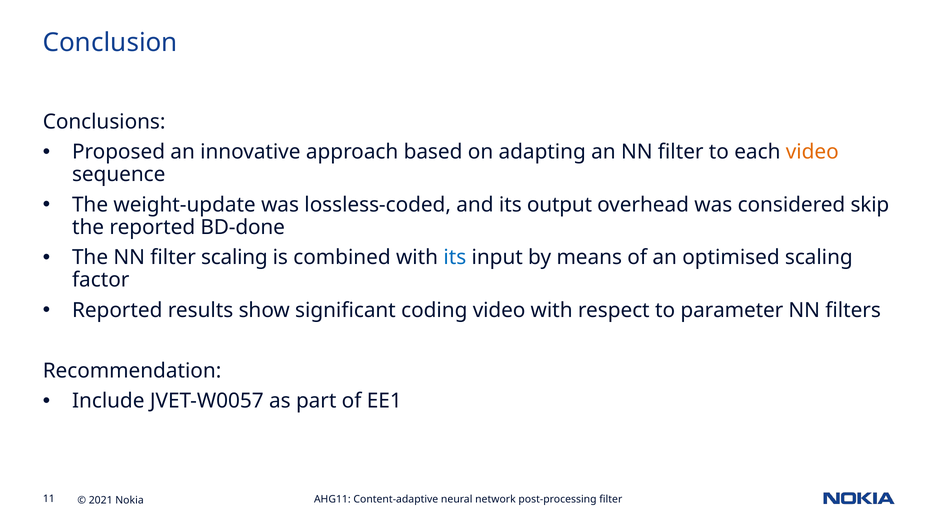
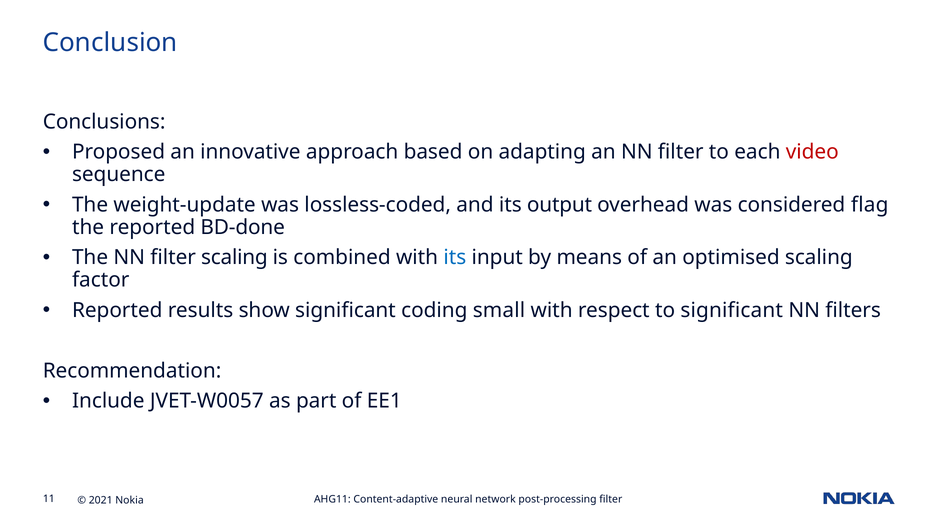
video colour: orange -> red (812, 152)
skip: skip -> flag (870, 205)
coding video: video -> small (499, 310)
to parameter: parameter -> significant (732, 310)
